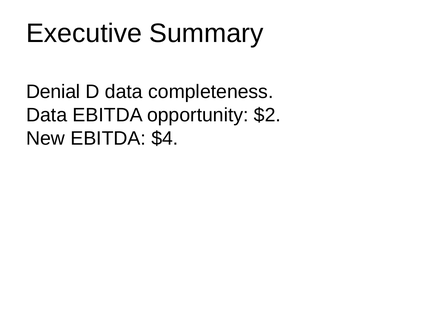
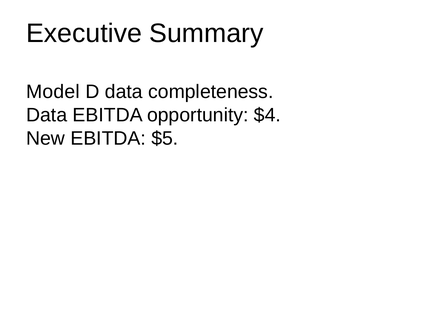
Denial: Denial -> Model (53, 92)
$2: $2 -> $4 (267, 115)
$4: $4 -> $5 (165, 138)
